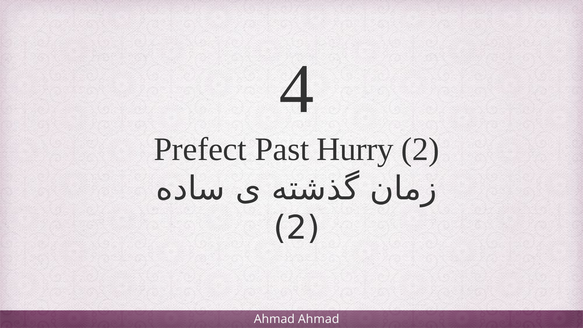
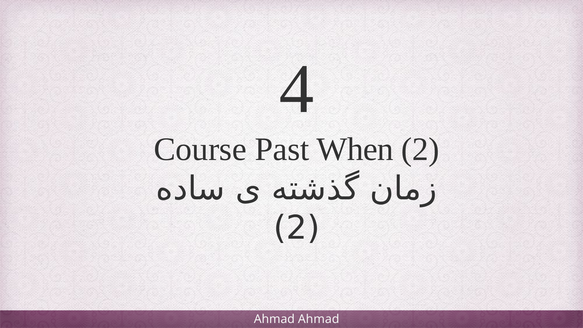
Prefect: Prefect -> Course (200, 149)
Hurry: Hurry -> When (355, 149)
